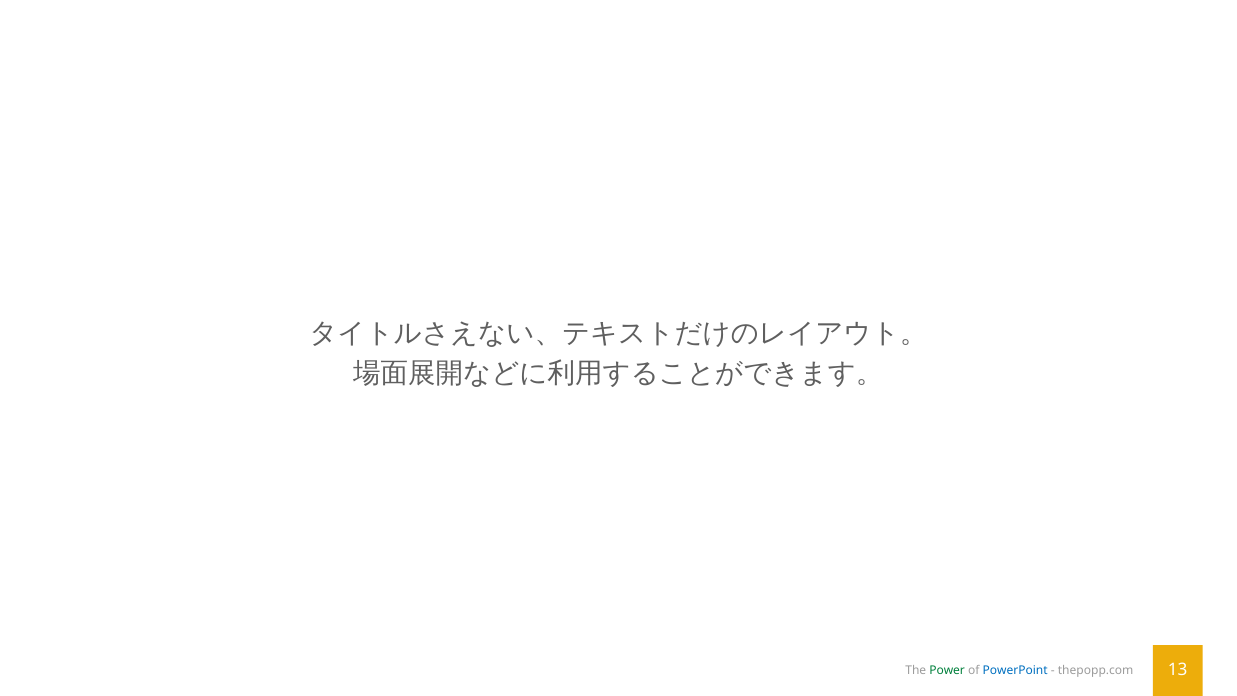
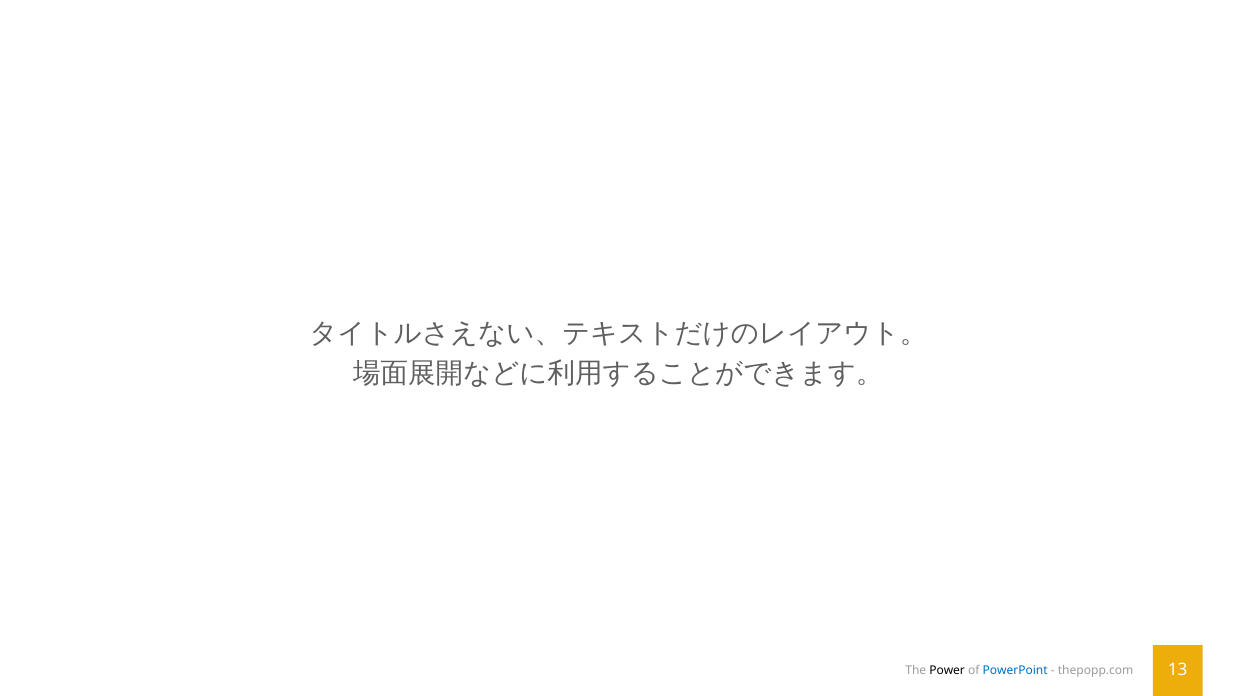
Power colour: green -> black (947, 670)
